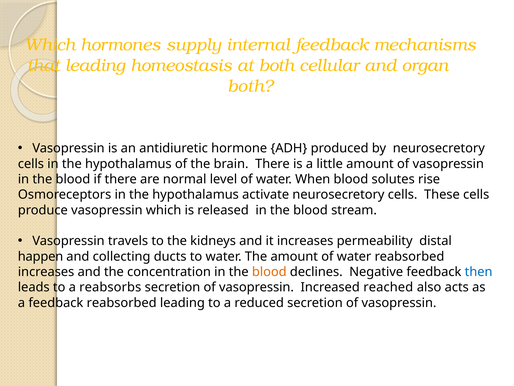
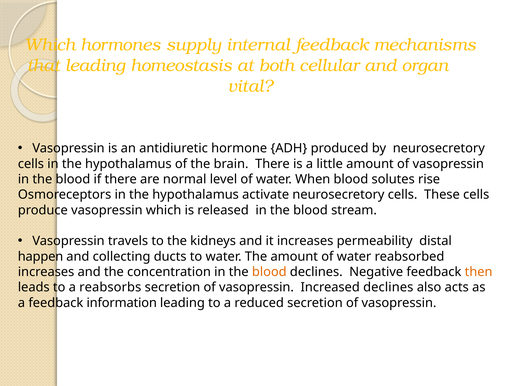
both: both -> vital (250, 86)
then colour: blue -> orange (479, 272)
Increased reached: reached -> declines (388, 287)
feedback reabsorbed: reabsorbed -> information (122, 302)
